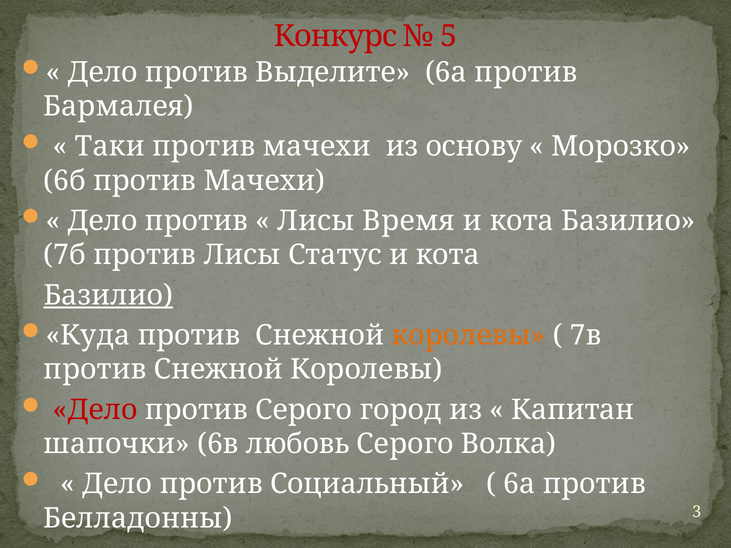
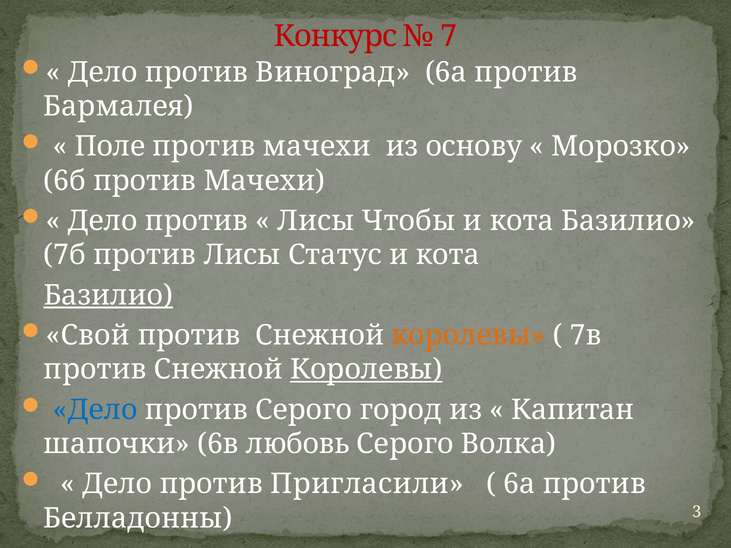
5: 5 -> 7 (449, 36)
Выделите: Выделите -> Виноград (333, 72)
Таки: Таки -> Поле (110, 147)
Время: Время -> Чтобы (409, 221)
Куда: Куда -> Свой (88, 336)
Королевы underline: none -> present (366, 370)
Дело colour: red -> blue (95, 410)
Социальный: Социальный -> Пригласили (367, 484)
